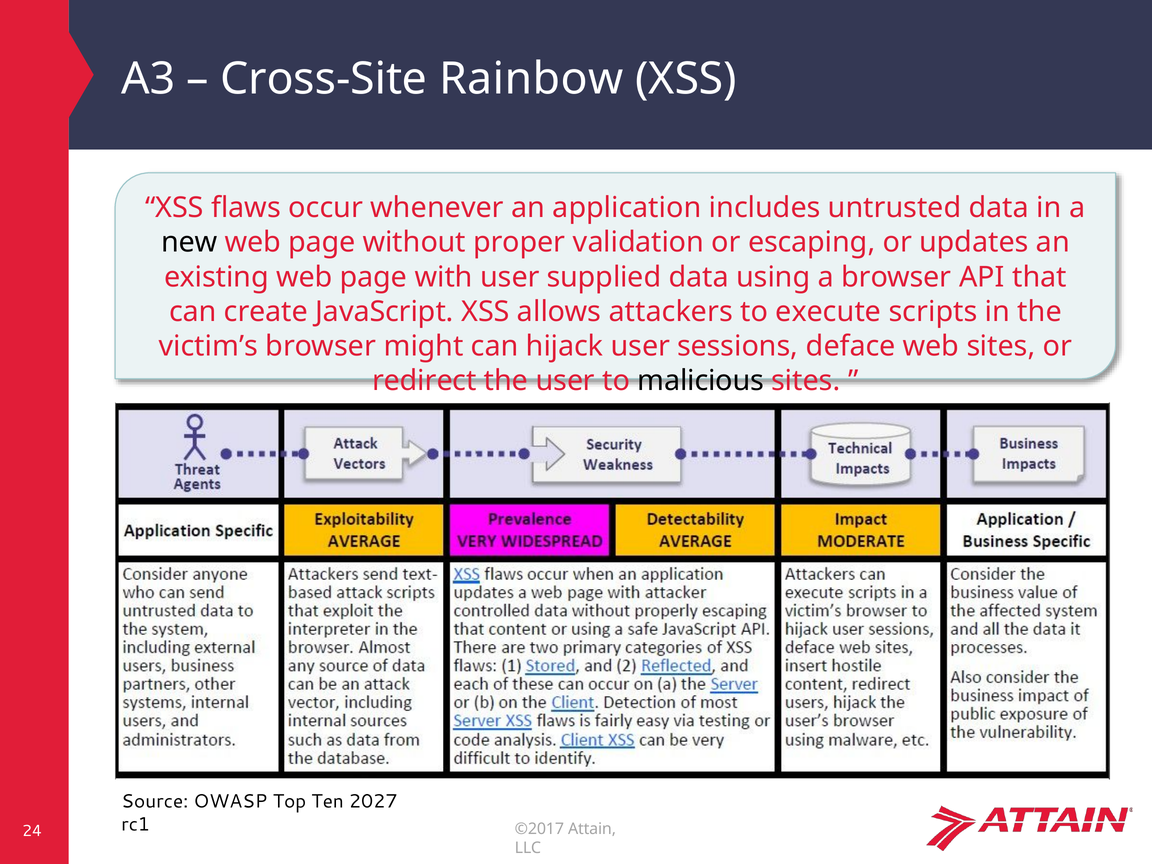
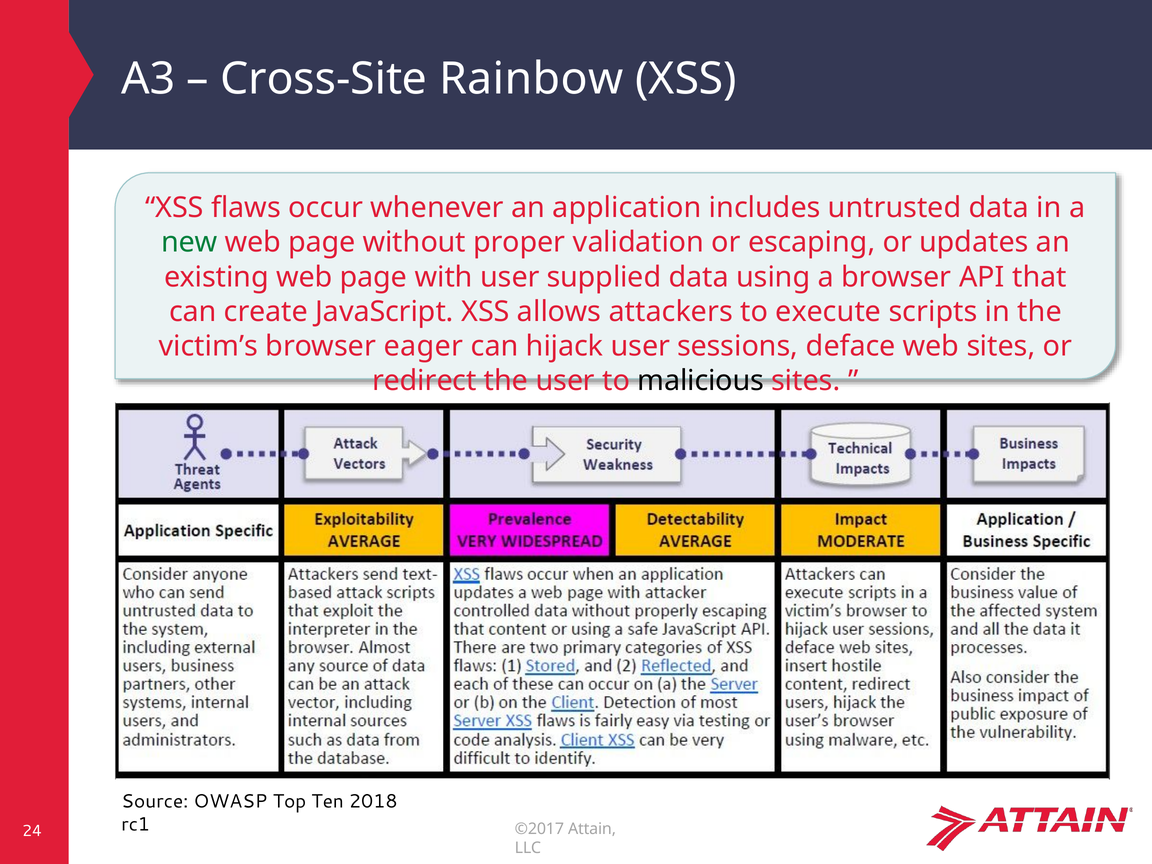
new colour: black -> green (189, 242)
might: might -> eager (423, 346)
2027: 2027 -> 2018 (373, 802)
